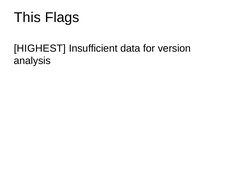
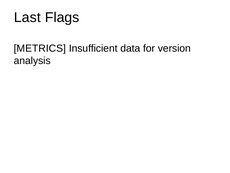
This: This -> Last (27, 17)
HIGHEST: HIGHEST -> METRICS (40, 48)
